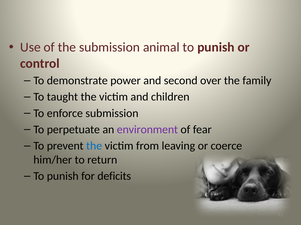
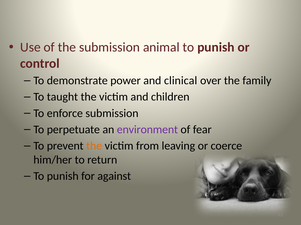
second: second -> clinical (181, 81)
the colour: blue -> orange (94, 146)
deficits: deficits -> against (114, 177)
